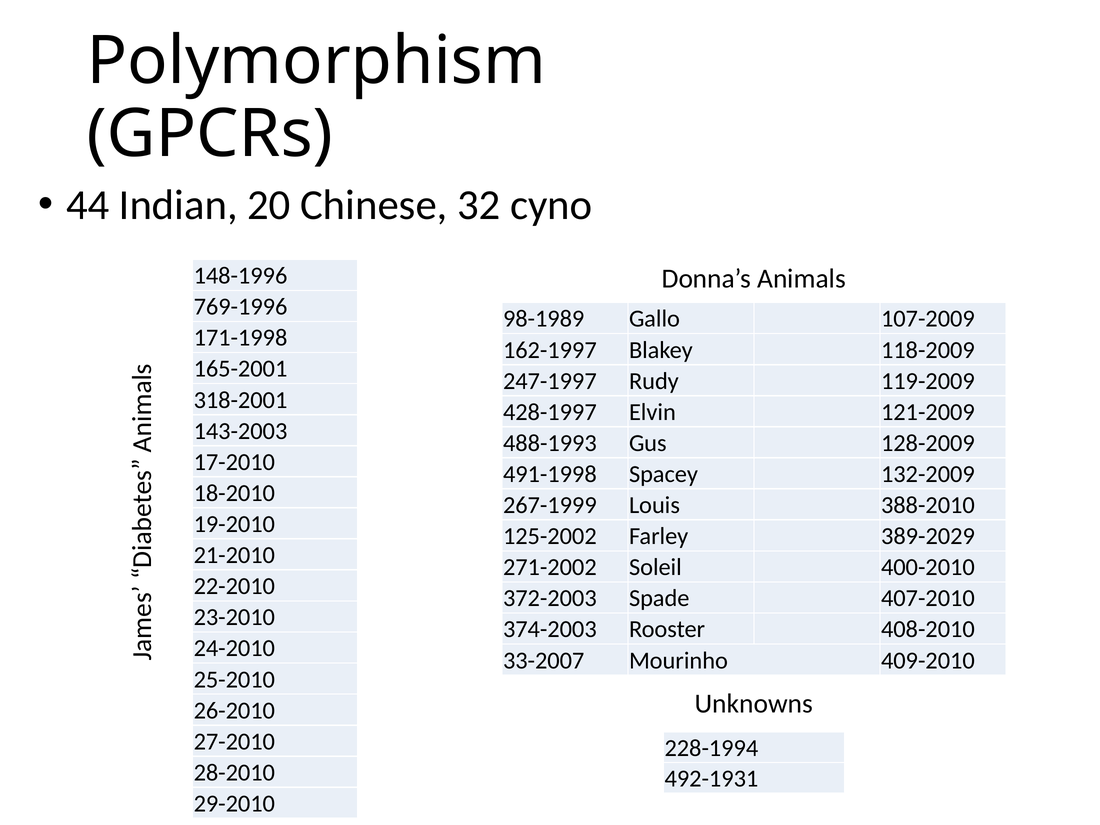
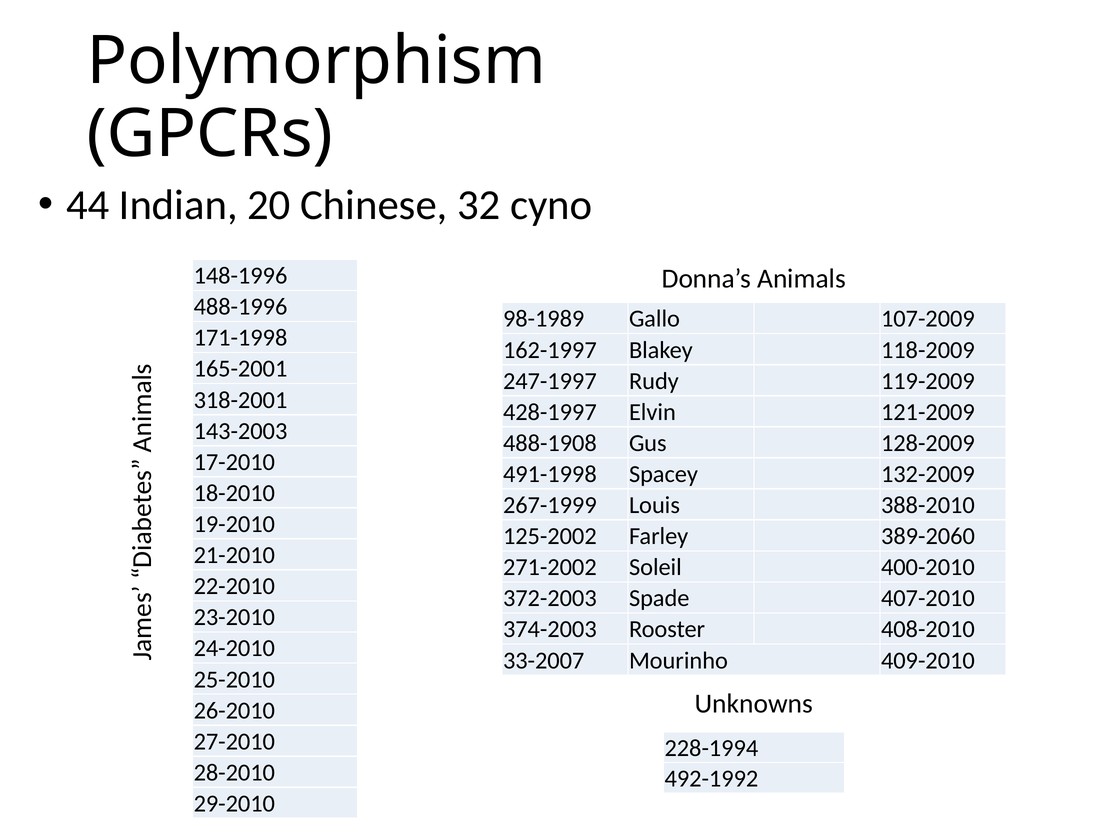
769-1996: 769-1996 -> 488-1996 (241, 307)
488-1993: 488-1993 -> 488-1908 (550, 443)
389-2029: 389-2029 -> 389-2060 (928, 536)
492-1931: 492-1931 -> 492-1992 (711, 779)
